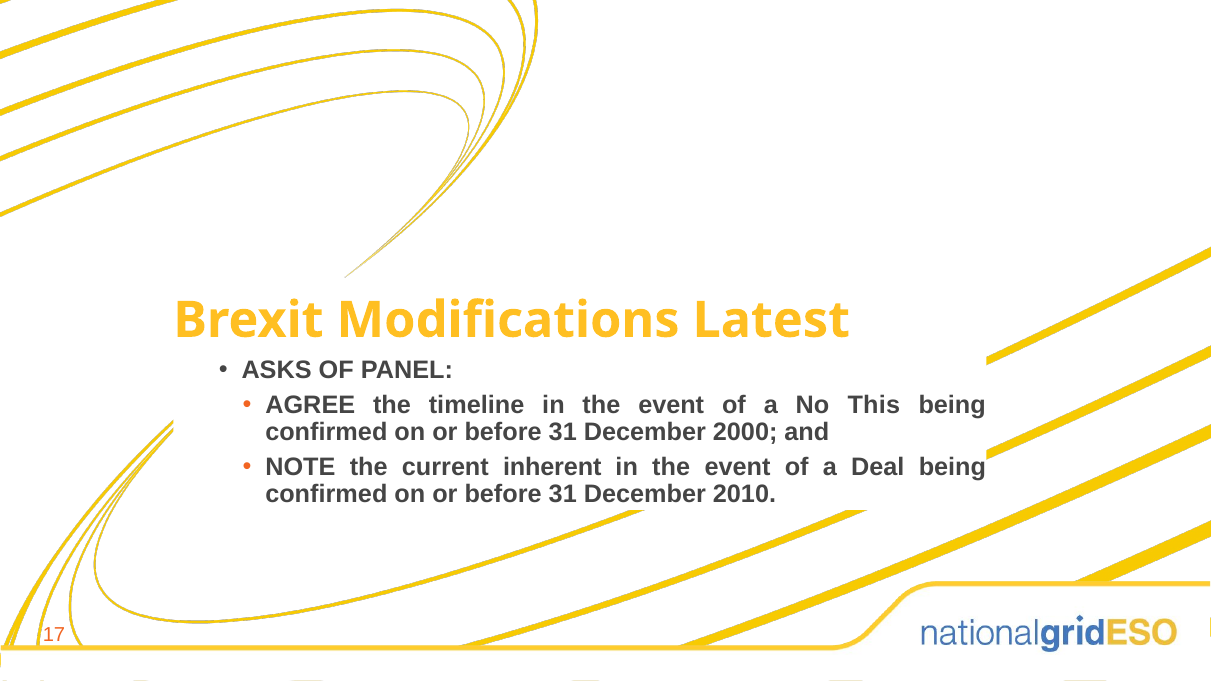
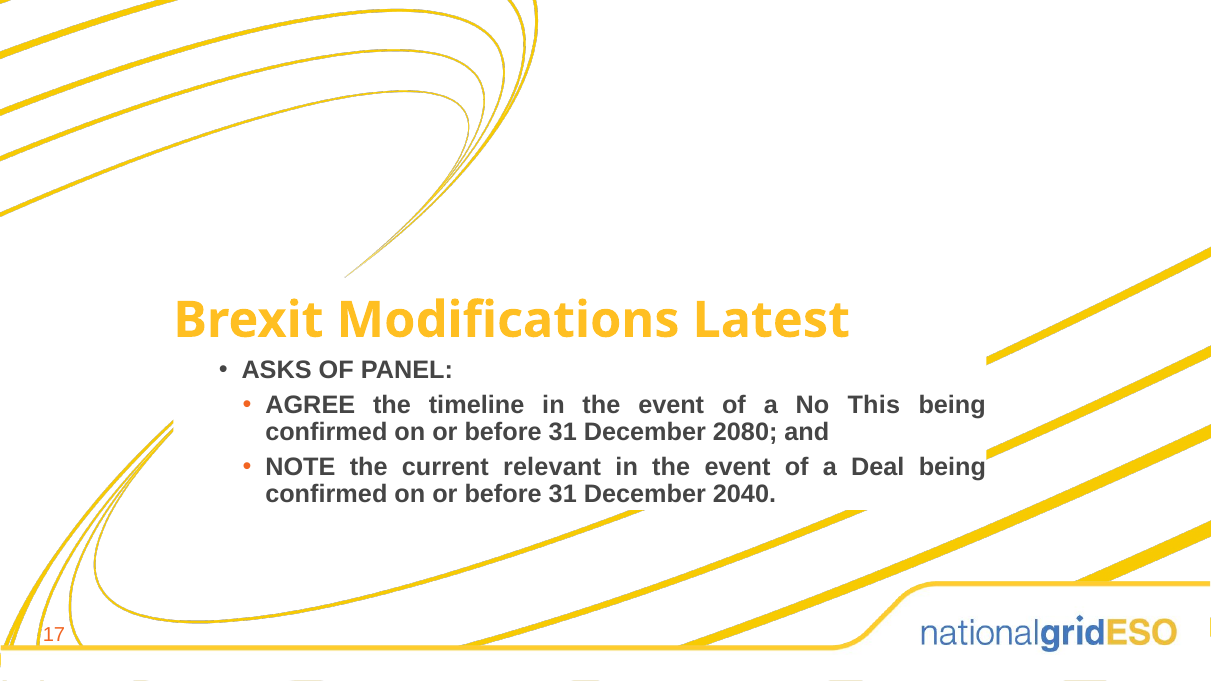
2000: 2000 -> 2080 (745, 433)
inherent: inherent -> relevant (552, 467)
2010: 2010 -> 2040 (744, 495)
